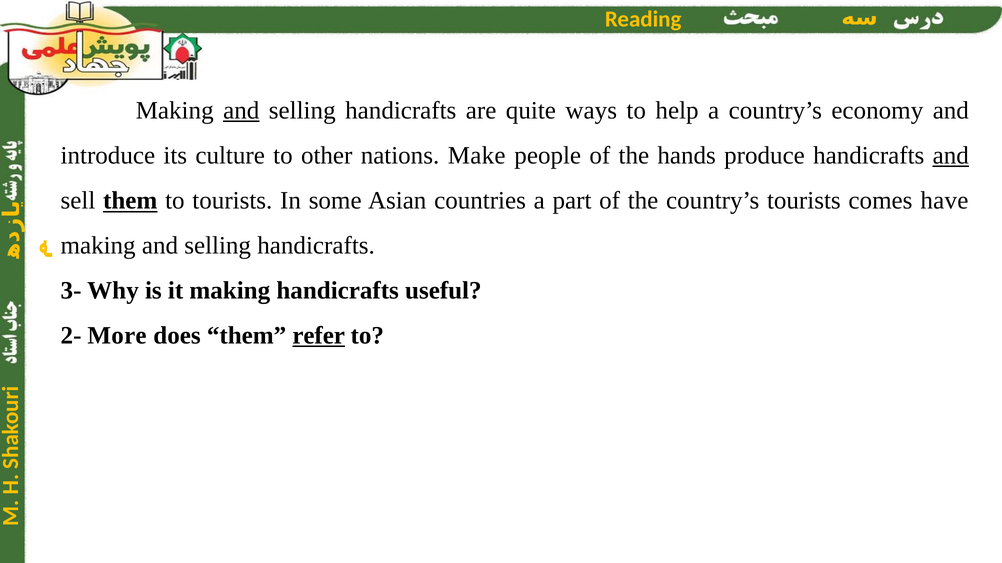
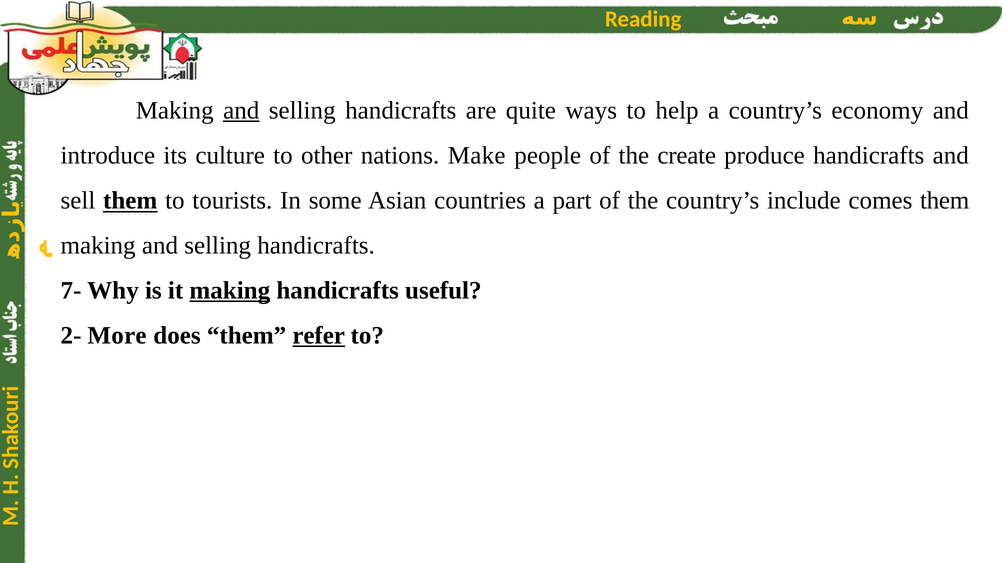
hands: hands -> create (687, 156)
and underline: present -> none (951, 156)
country’s tourists: tourists -> include (804, 201)
comes have: have -> them (945, 201)
3-: 3- -> 7- (71, 291)
making underline: none -> present (230, 291)
